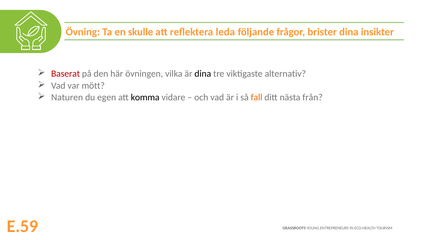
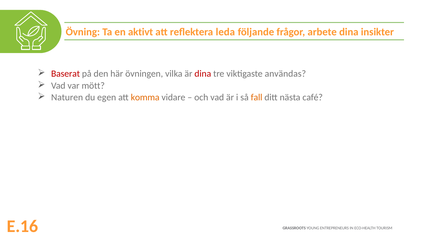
skulle: skulle -> aktivt (141, 32)
brister: brister -> arbete (322, 32)
dina colour: black -> red (203, 74)
alternativ: alternativ -> användas (285, 74)
komma colour: black -> orange (145, 98)
från: från -> café (313, 98)
E.59: E.59 -> E.16 (22, 227)
